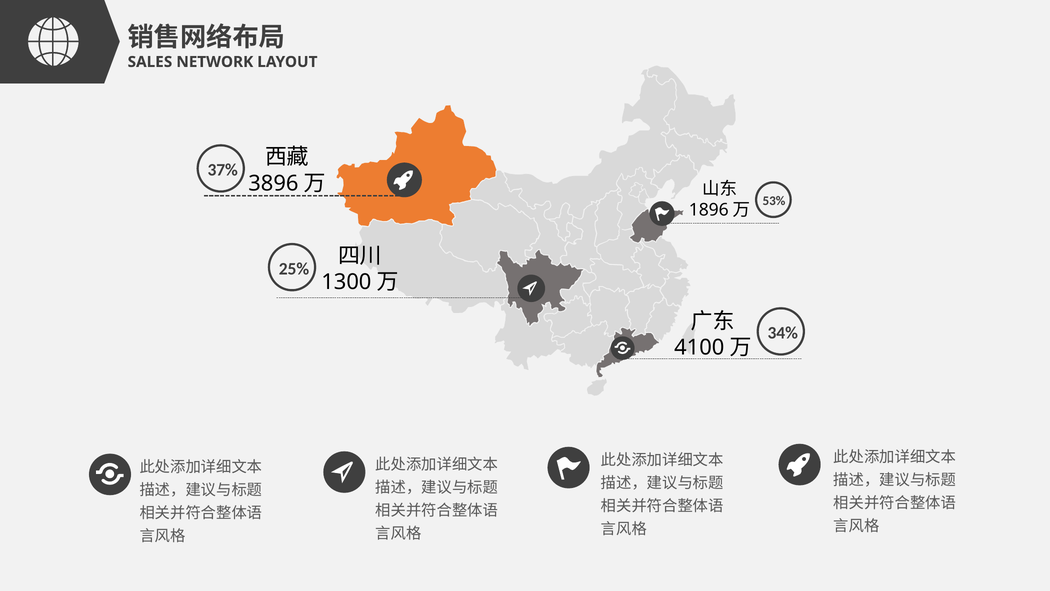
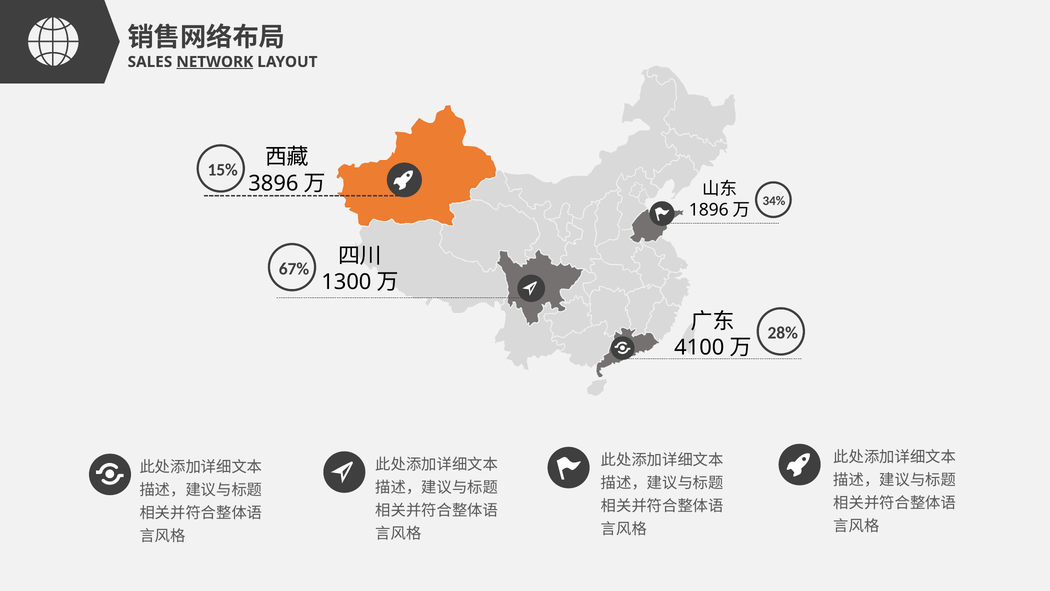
NETWORK underline: none -> present (215, 62)
37%: 37% -> 15% (223, 170)
53%: 53% -> 34% (774, 201)
25%: 25% -> 67% (294, 269)
34%: 34% -> 28% (783, 333)
